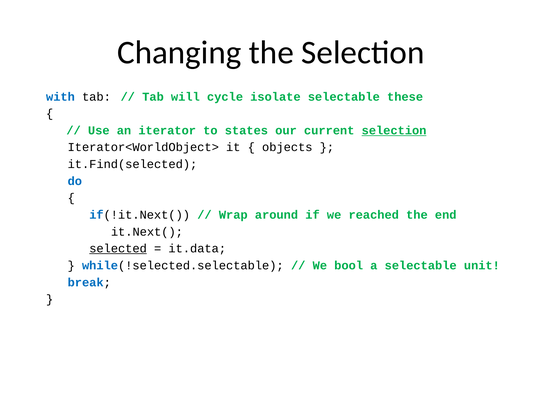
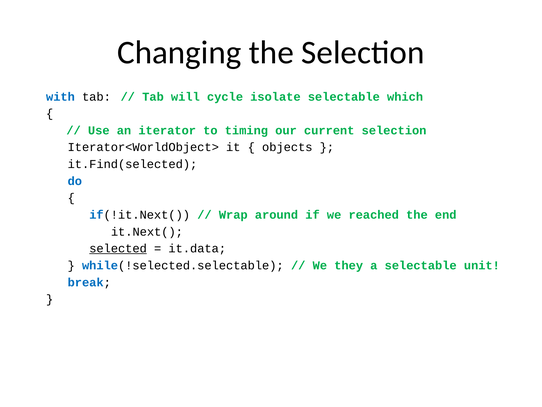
these: these -> which (405, 97)
states: states -> timing (246, 130)
selection underline: present -> none (394, 130)
bool: bool -> they (349, 265)
